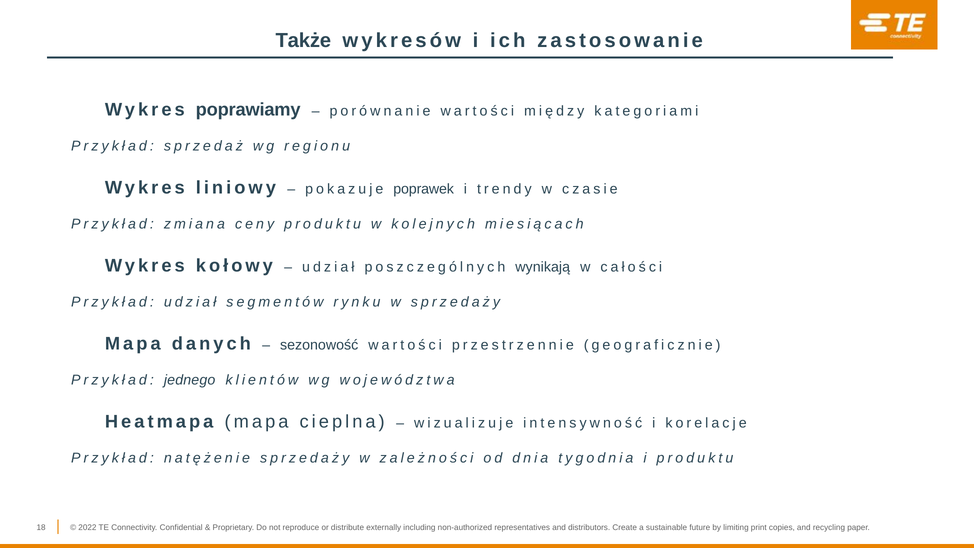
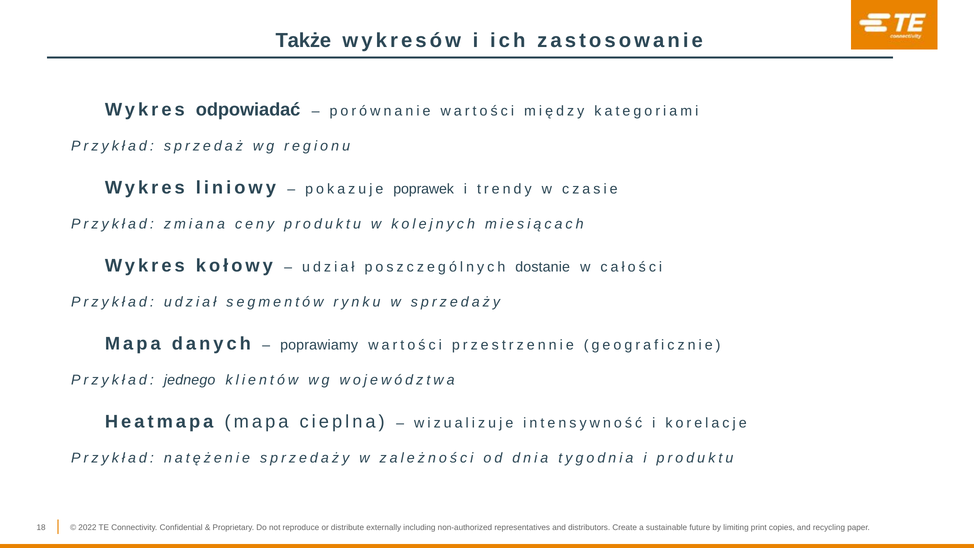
poprawiamy: poprawiamy -> odpowiadać (248, 110)
wynikają: wynikają -> dostanie (543, 267)
sezonowość: sezonowość -> poprawiamy (319, 345)
